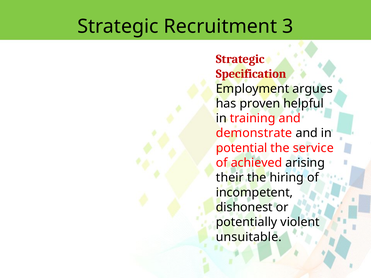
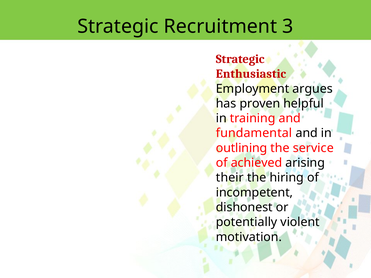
Specification: Specification -> Enthusiastic (251, 74)
demonstrate: demonstrate -> fundamental (254, 133)
potential: potential -> outlining (242, 148)
unsuitable: unsuitable -> motivation (249, 237)
